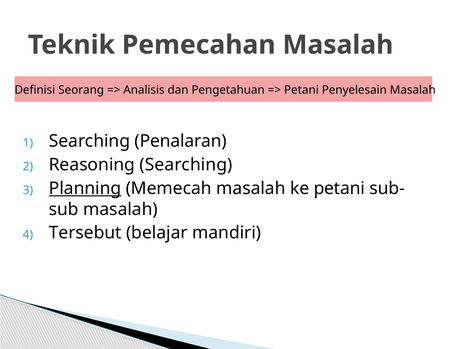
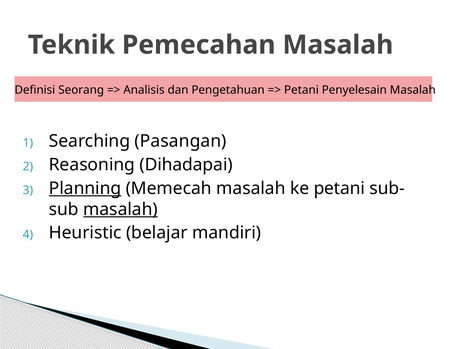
Penalaran: Penalaran -> Pasangan (181, 141)
Reasoning Searching: Searching -> Dihadapai (186, 165)
masalah underline: none -> present (120, 209)
Tersebut: Tersebut -> Heuristic (85, 233)
